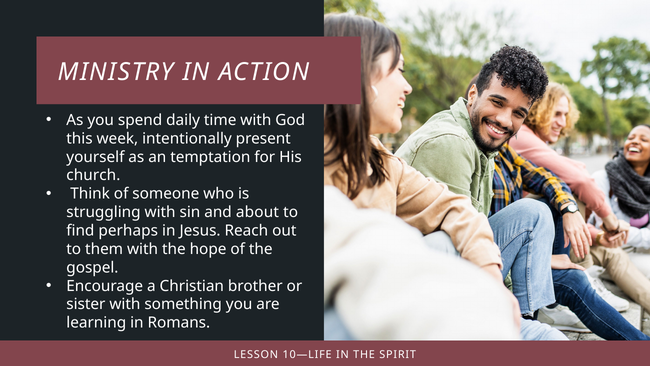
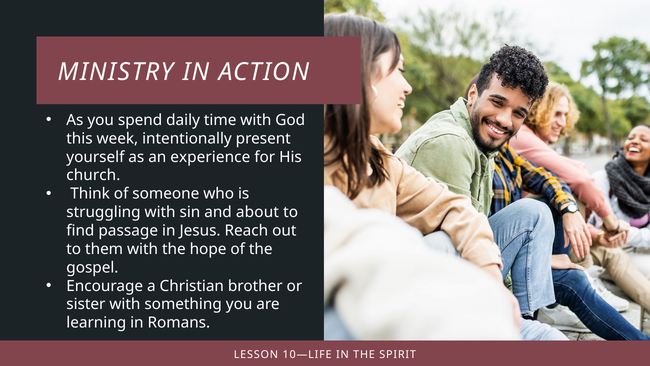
temptation: temptation -> experience (210, 157)
perhaps: perhaps -> passage (128, 230)
